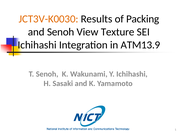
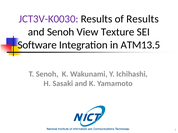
JCT3V-K0030 colour: orange -> purple (49, 19)
of Packing: Packing -> Results (143, 19)
Ichihashi: Ichihashi -> Software (37, 45)
ATM13.9: ATM13.9 -> ATM13.5 (140, 45)
